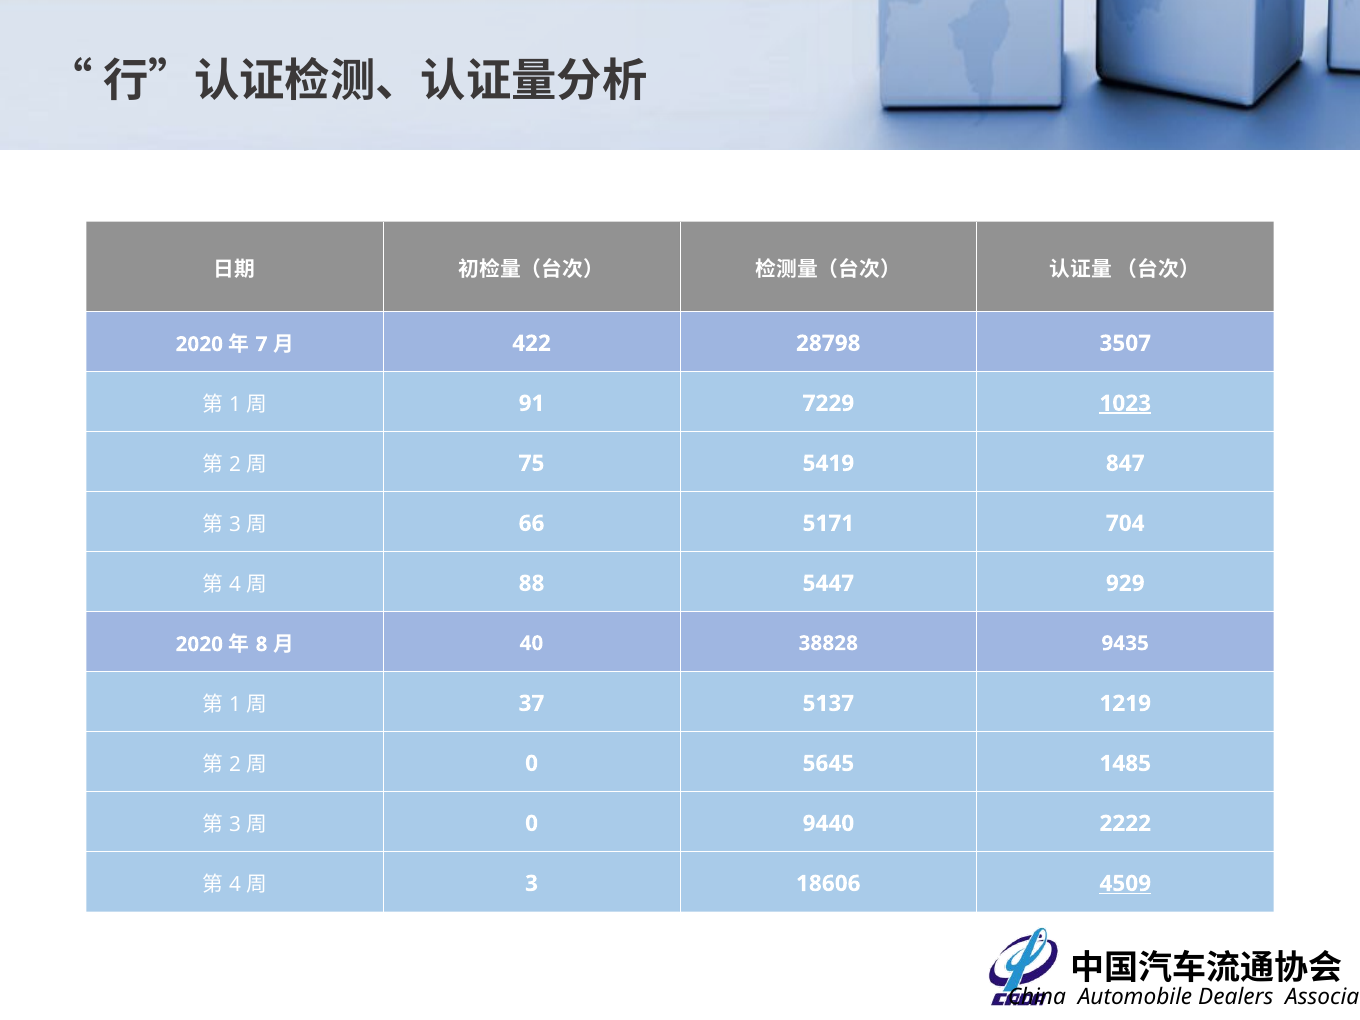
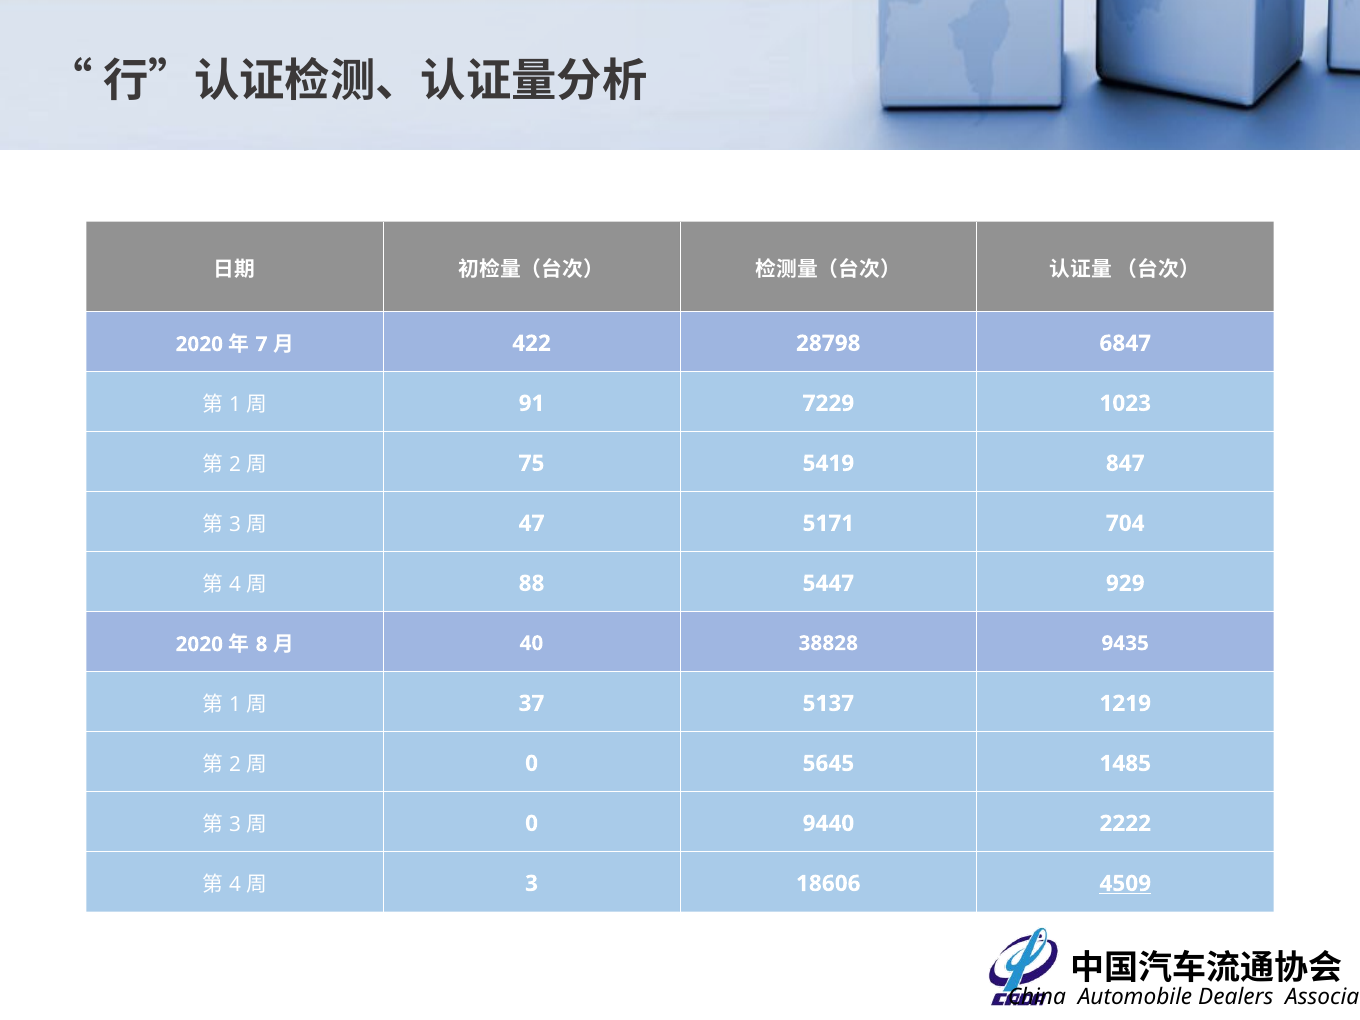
3507: 3507 -> 6847 (1125, 343)
1023 underline: present -> none (1125, 403)
66: 66 -> 47 (532, 523)
